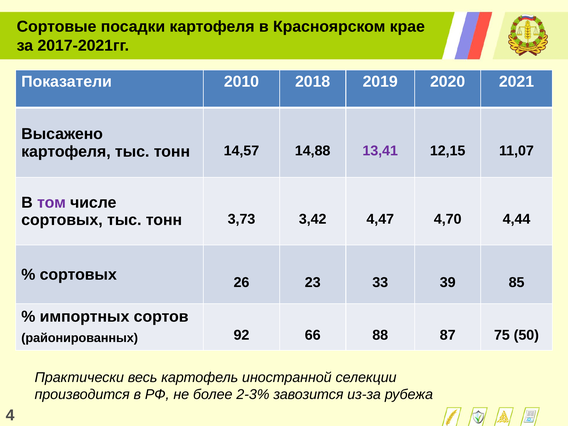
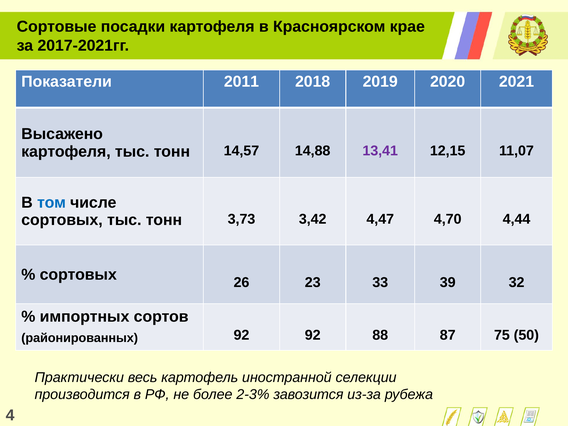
2010: 2010 -> 2011 (241, 82)
том colour: purple -> blue (51, 203)
85: 85 -> 32 (517, 282)
92 66: 66 -> 92 (313, 335)
